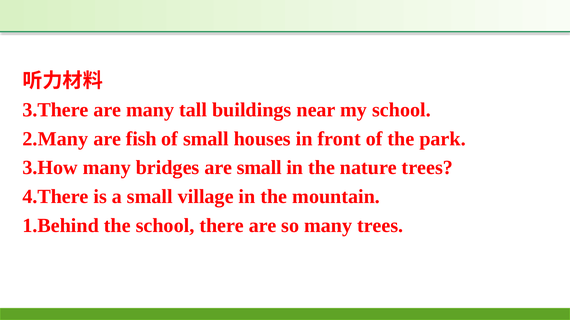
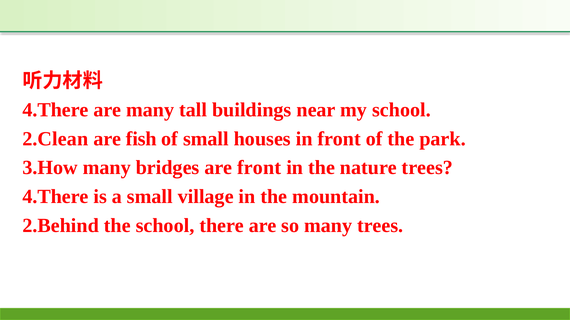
3.There: 3.There -> 4.There (55, 110)
2.Many: 2.Many -> 2.Clean (55, 139)
are small: small -> front (259, 168)
1.Behind: 1.Behind -> 2.Behind (61, 226)
